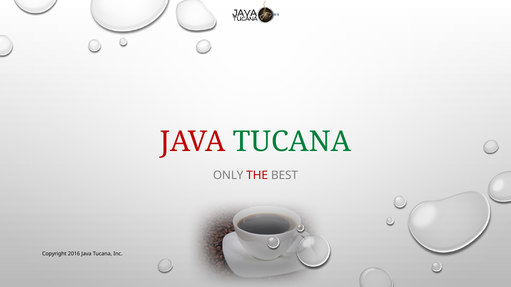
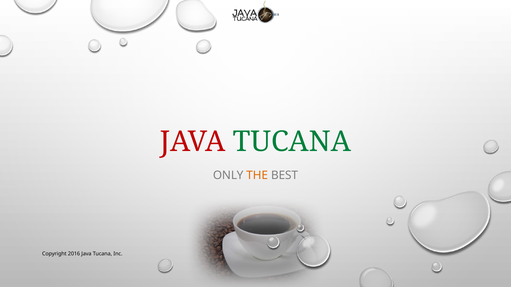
THE colour: red -> orange (257, 175)
